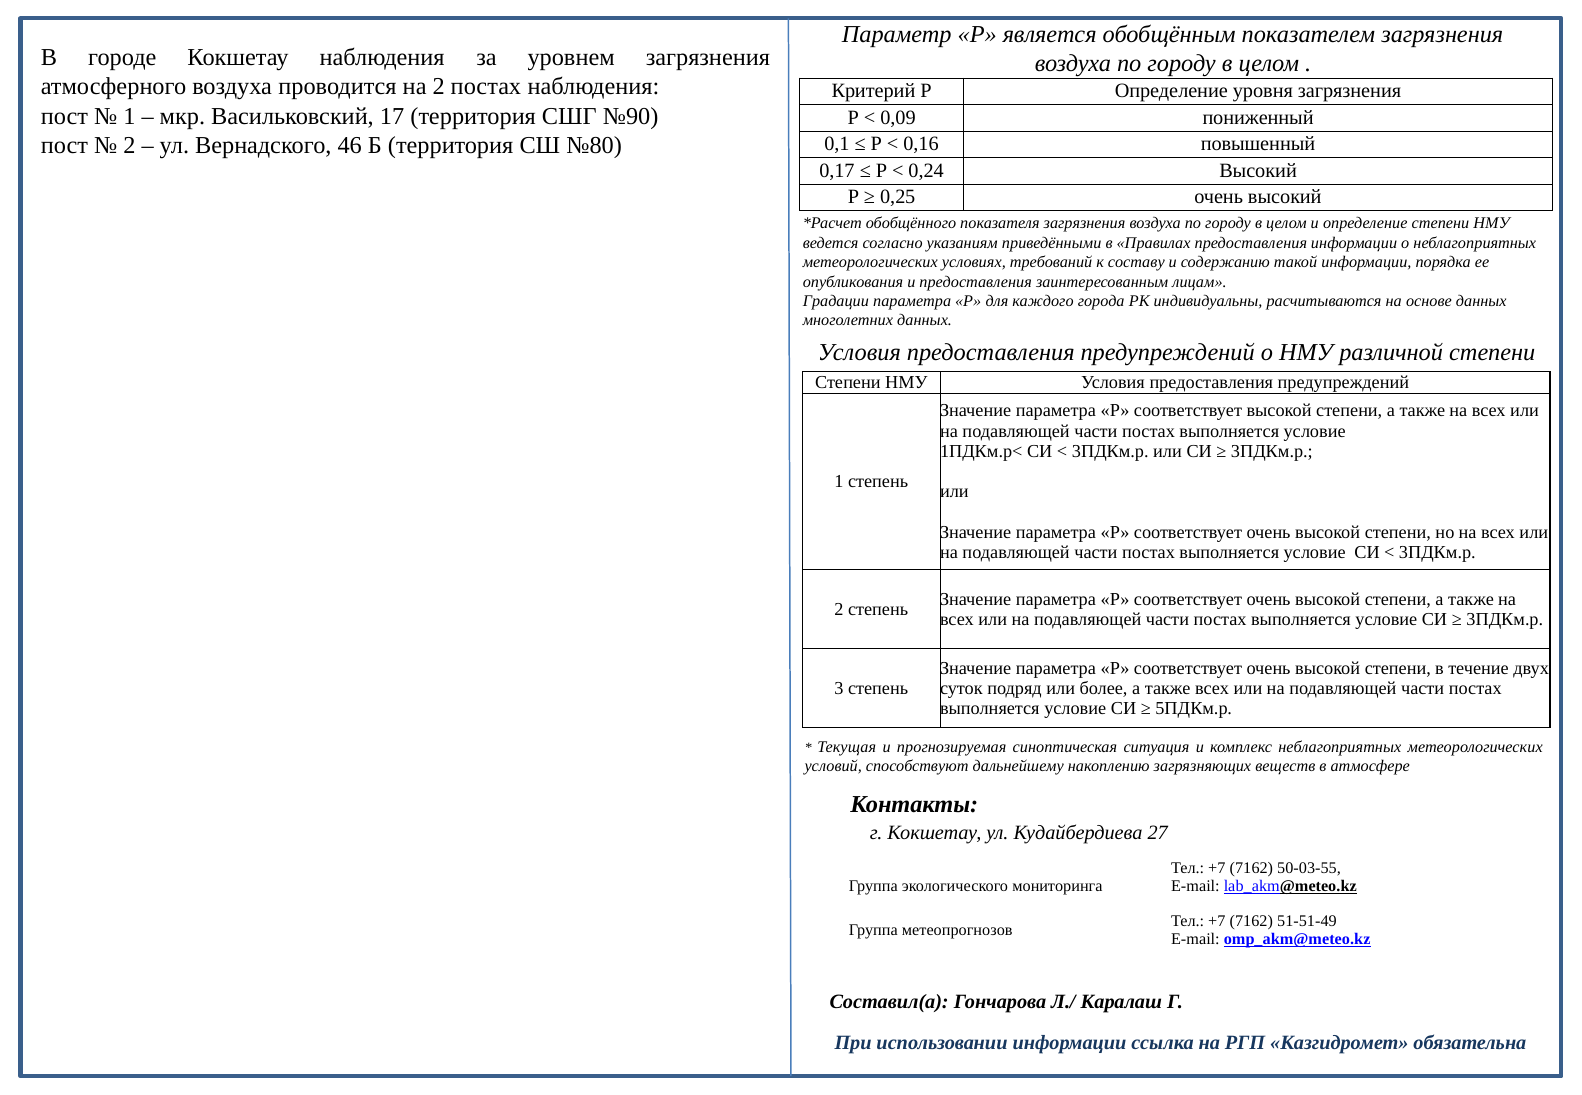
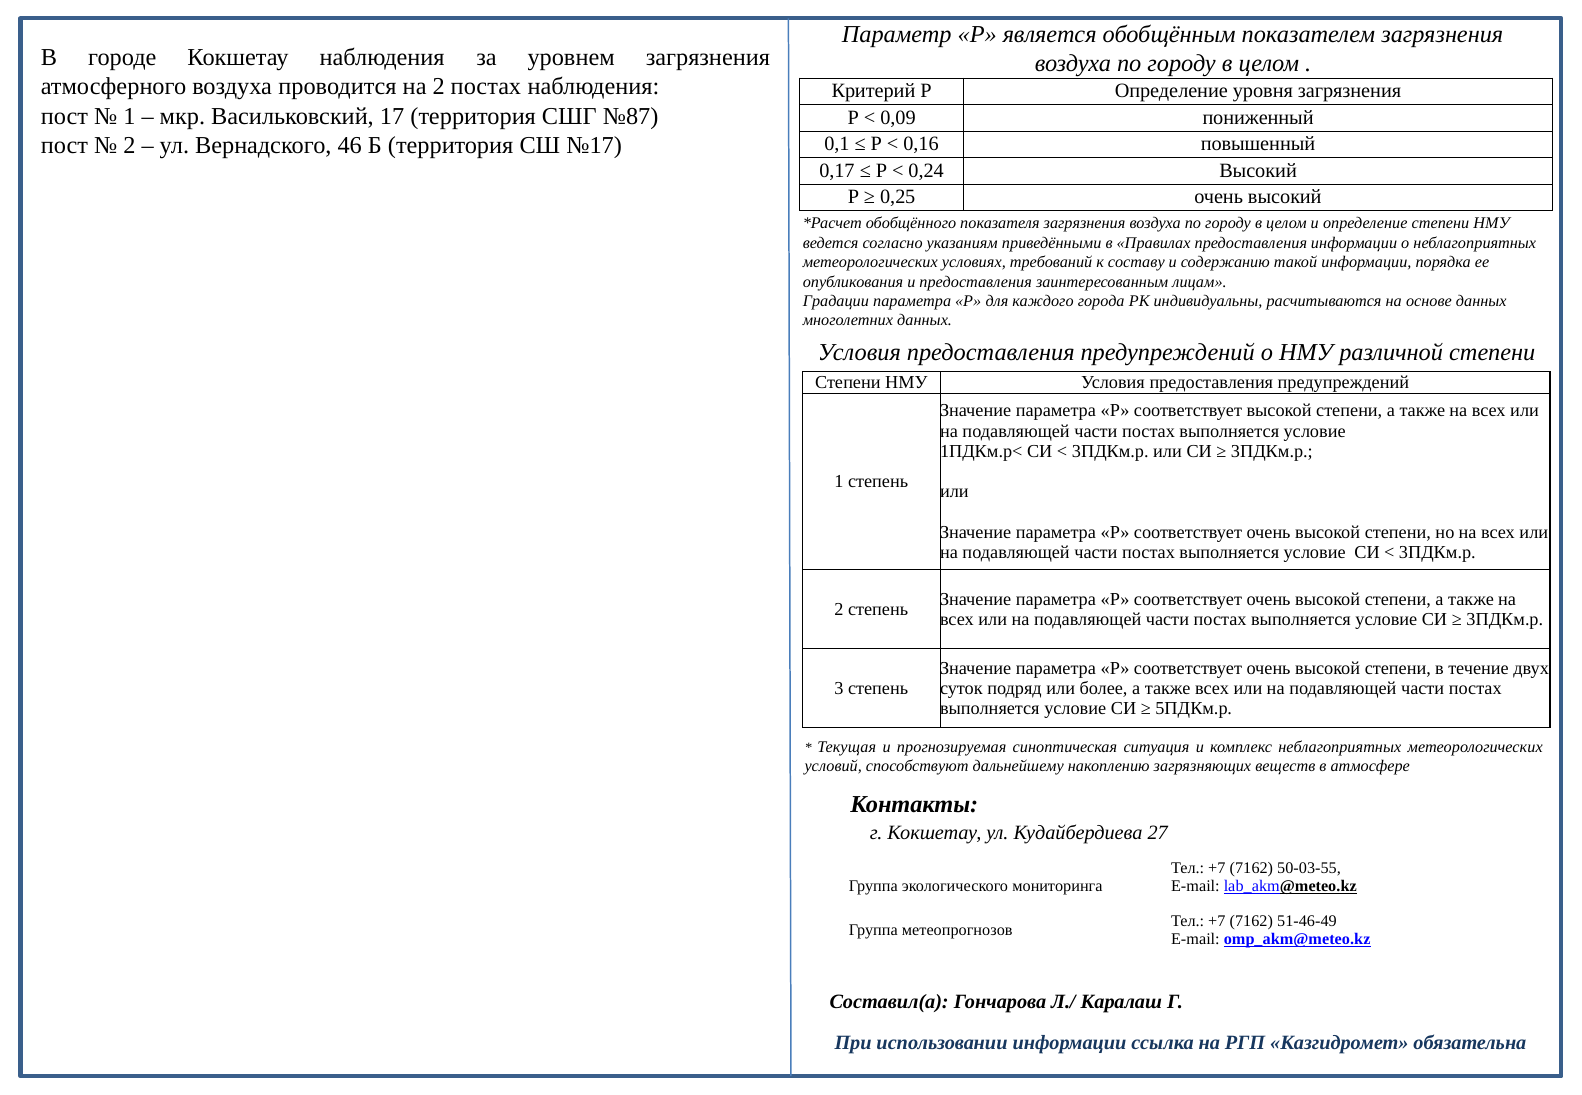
№90: №90 -> №87 (631, 116)
№80: №80 -> №17 (594, 145)
51-51-49: 51-51-49 -> 51-46-49 (1307, 922)
